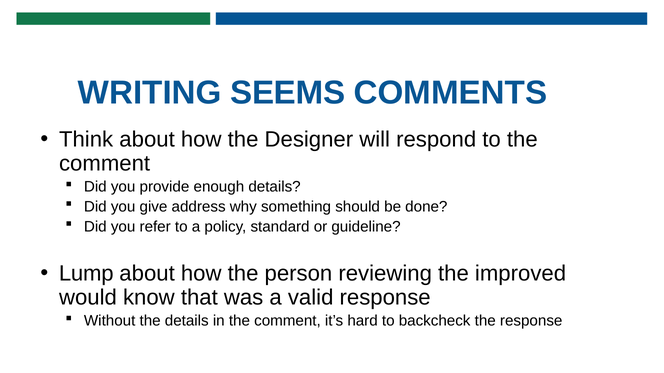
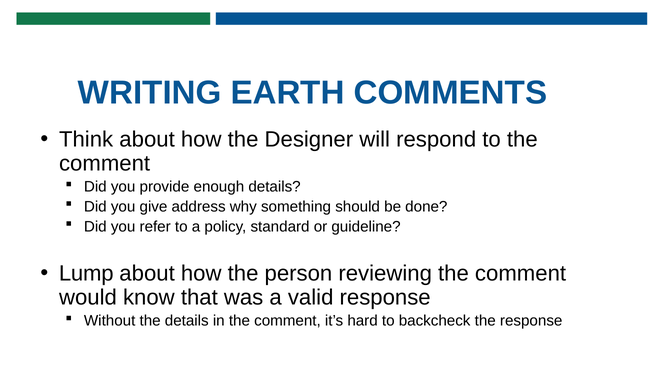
SEEMS: SEEMS -> EARTH (288, 93)
reviewing the improved: improved -> comment (521, 274)
